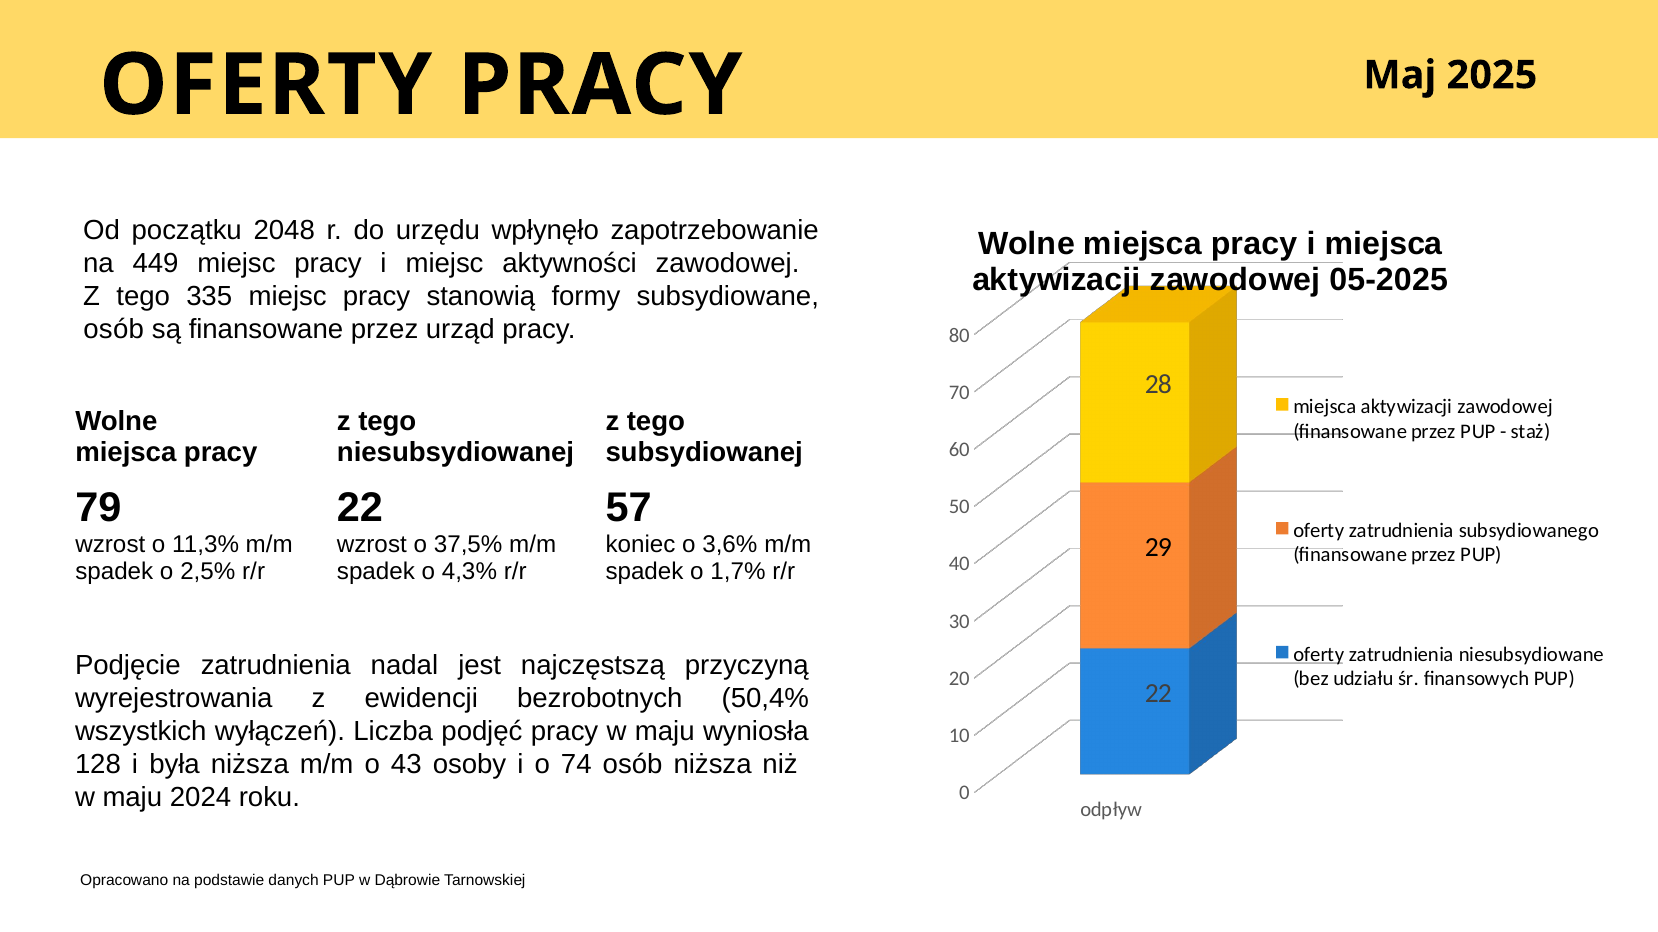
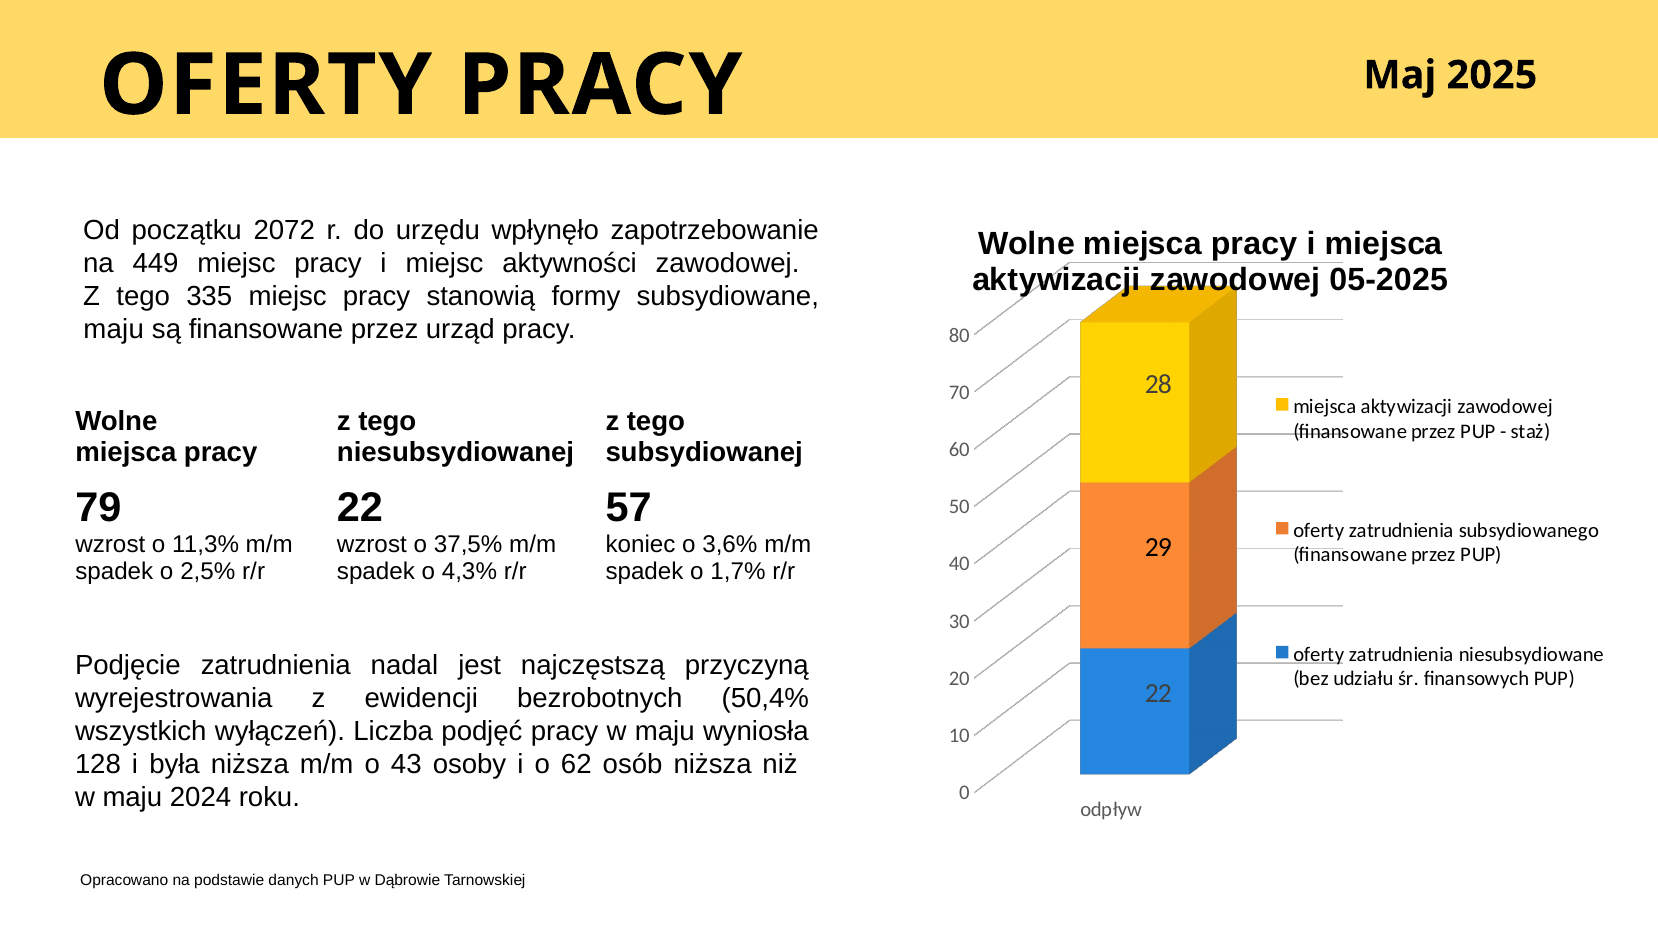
2048: 2048 -> 2072 (284, 230)
osób: osób -> maju (114, 330)
74: 74 -> 62 (576, 765)
